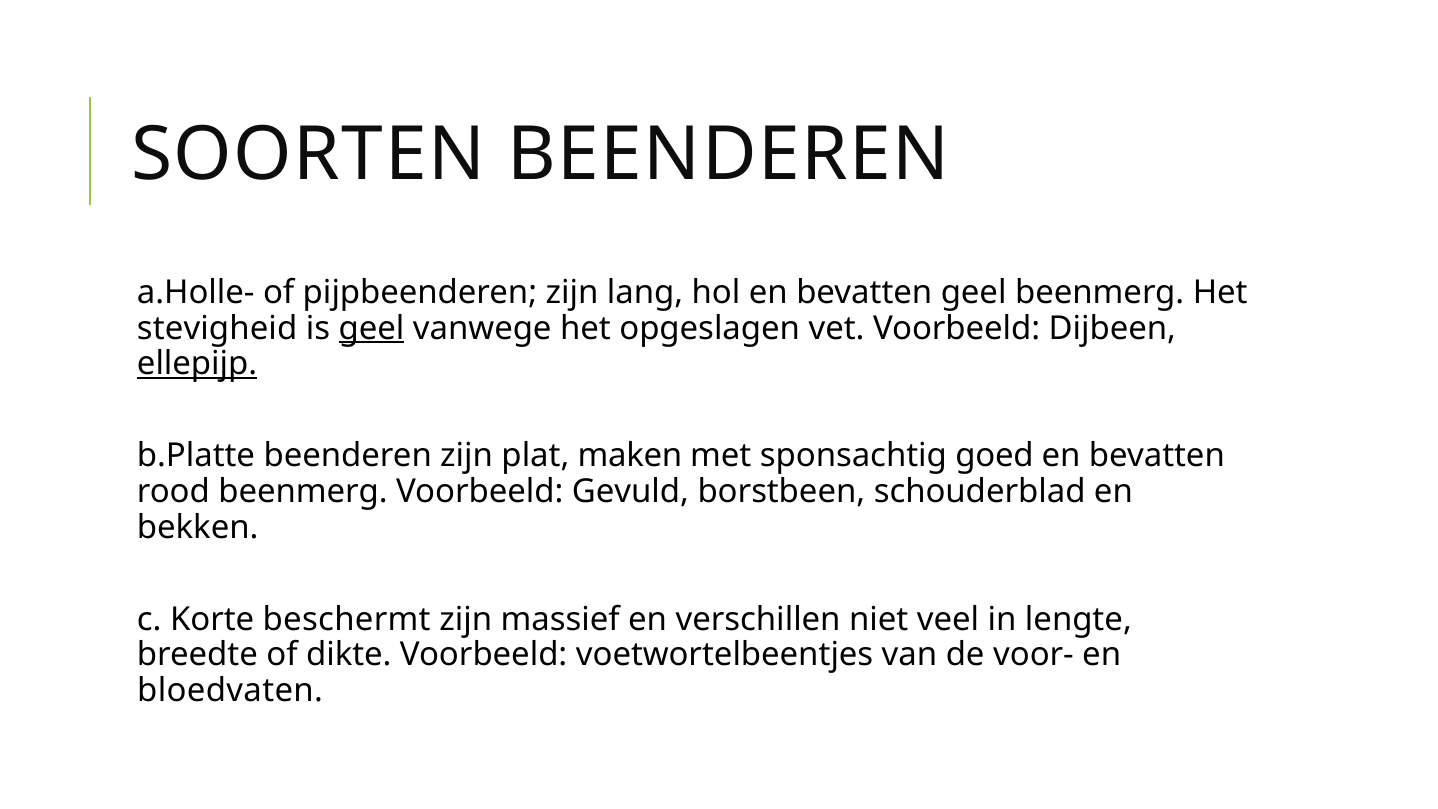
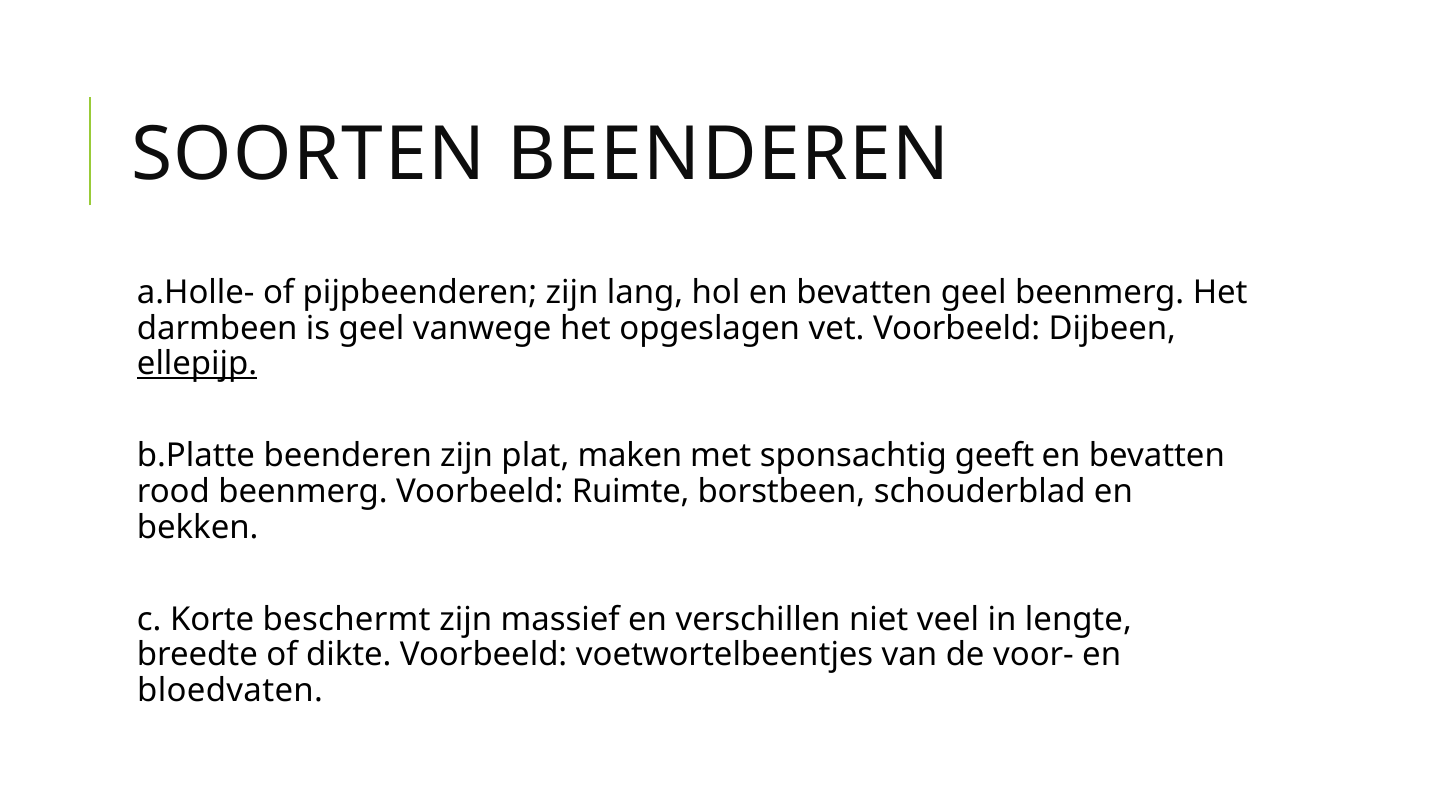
stevigheid: stevigheid -> darmbeen (217, 328)
geel underline: present -> none (371, 328)
goed: goed -> geeft (995, 456)
Gevuld: Gevuld -> Ruimte (631, 491)
